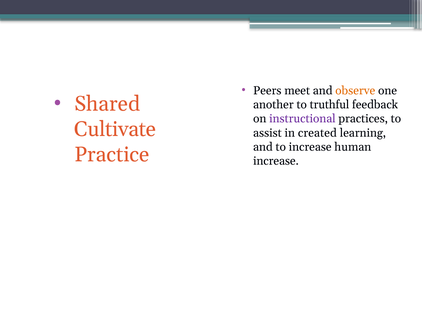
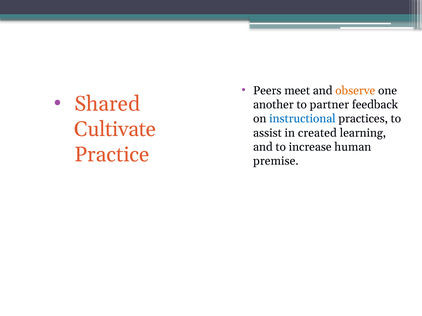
truthful: truthful -> partner (329, 105)
instructional colour: purple -> blue (302, 119)
increase: increase -> premise (276, 161)
